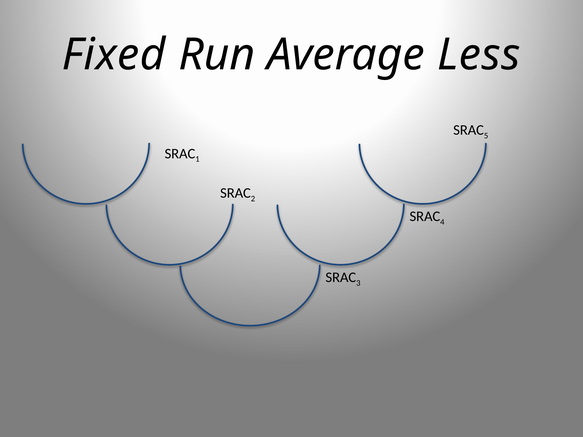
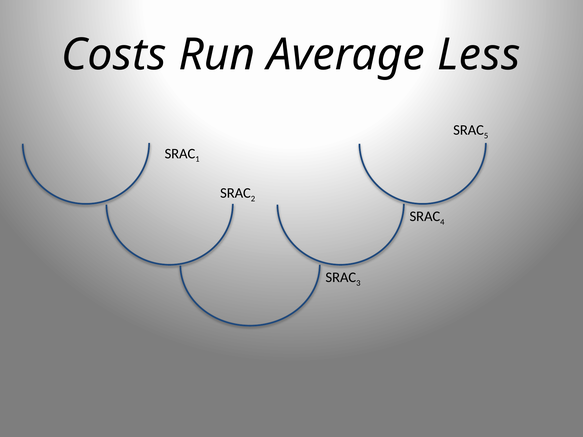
Fixed: Fixed -> Costs (114, 55)
